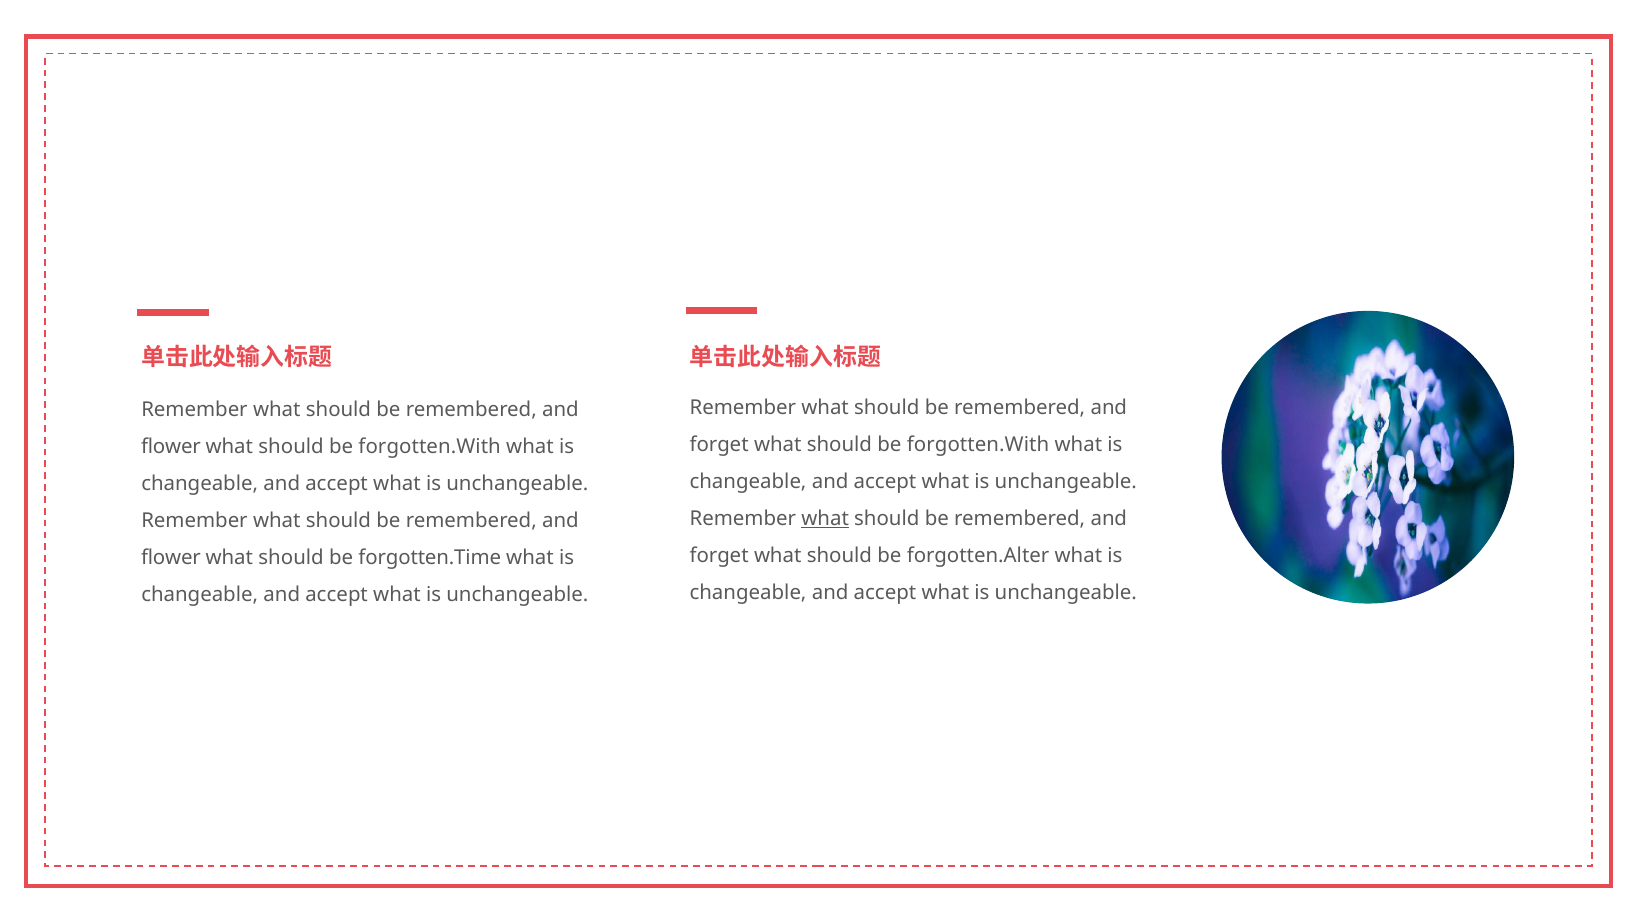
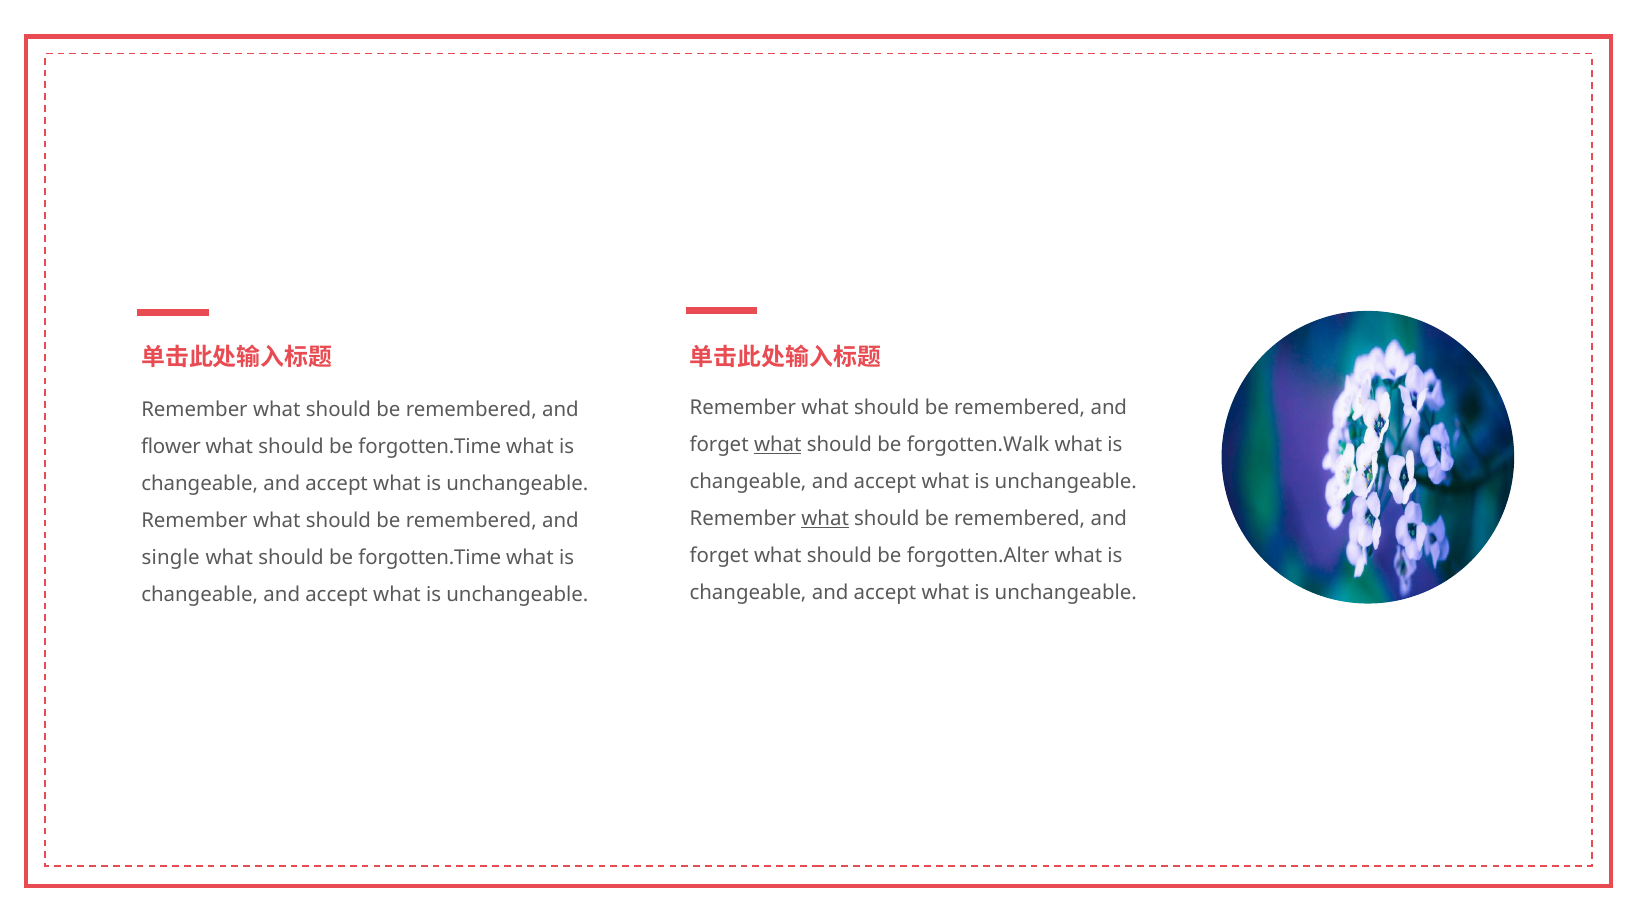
what underline: none -> present (778, 445)
forgotten.With: forgotten.With -> forgotten.Walk (978, 445)
forgotten.With: forgotten.With -> forgotten.Time (430, 447)
flower: flower -> single (171, 557)
